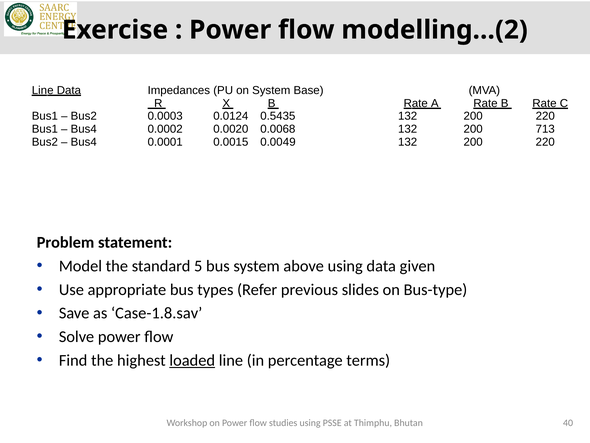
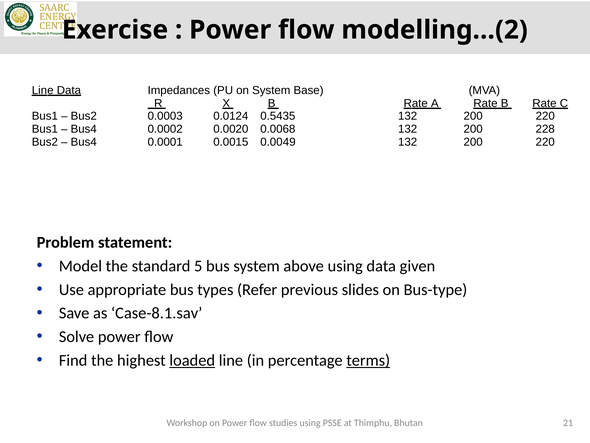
713: 713 -> 228 (545, 129)
Case-1.8.sav: Case-1.8.sav -> Case-8.1.sav (157, 313)
terms underline: none -> present (368, 360)
40: 40 -> 21 (568, 422)
